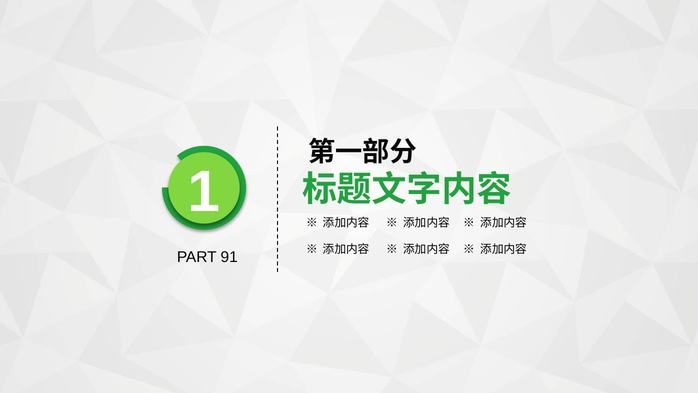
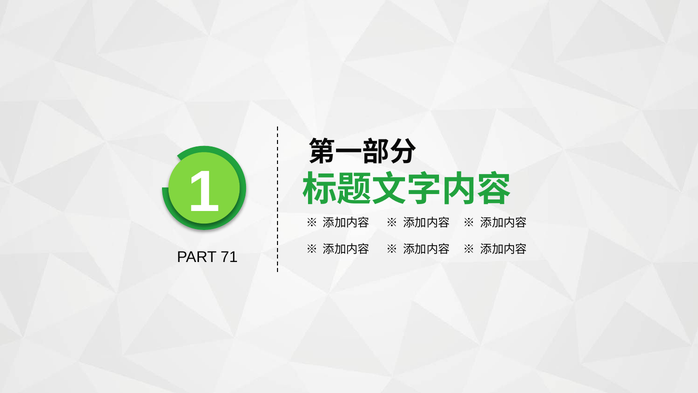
91: 91 -> 71 (229, 257)
